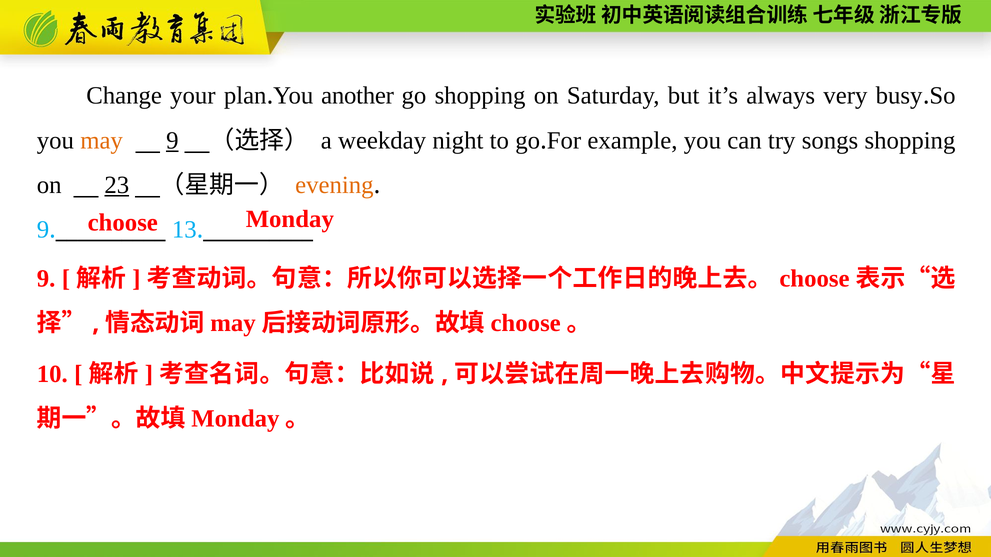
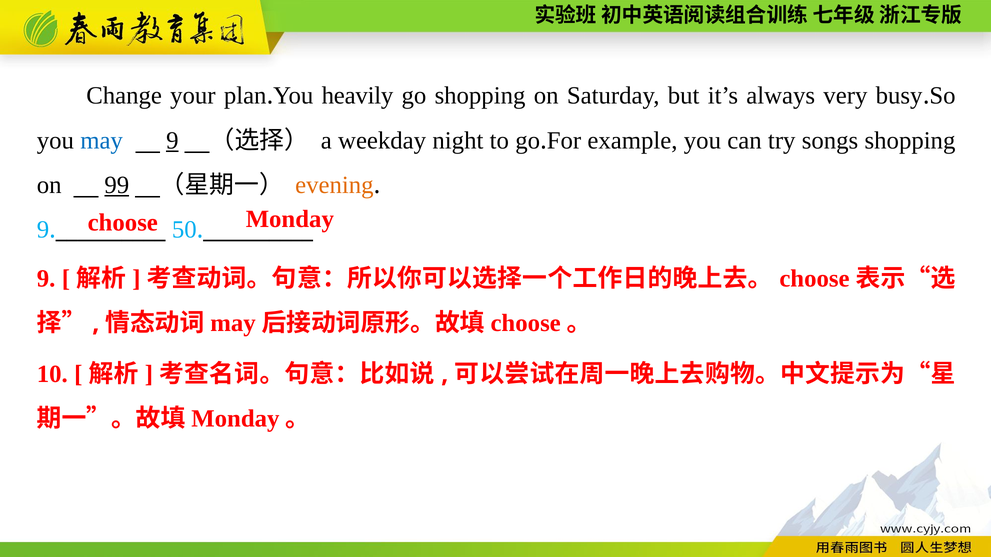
another: another -> heavily (358, 96)
may colour: orange -> blue (102, 140)
23: 23 -> 99 (117, 185)
13: 13 -> 50 (184, 230)
